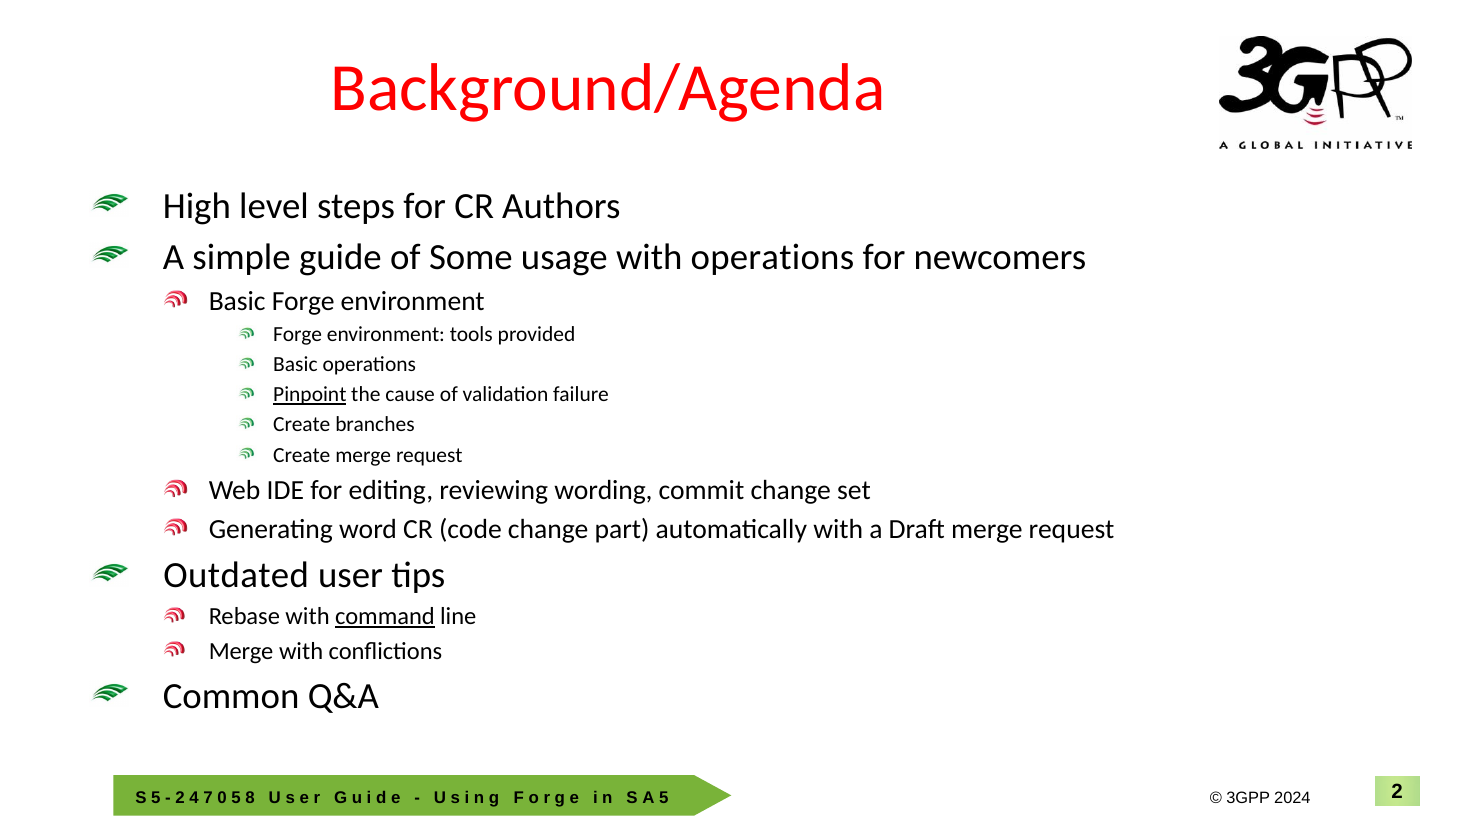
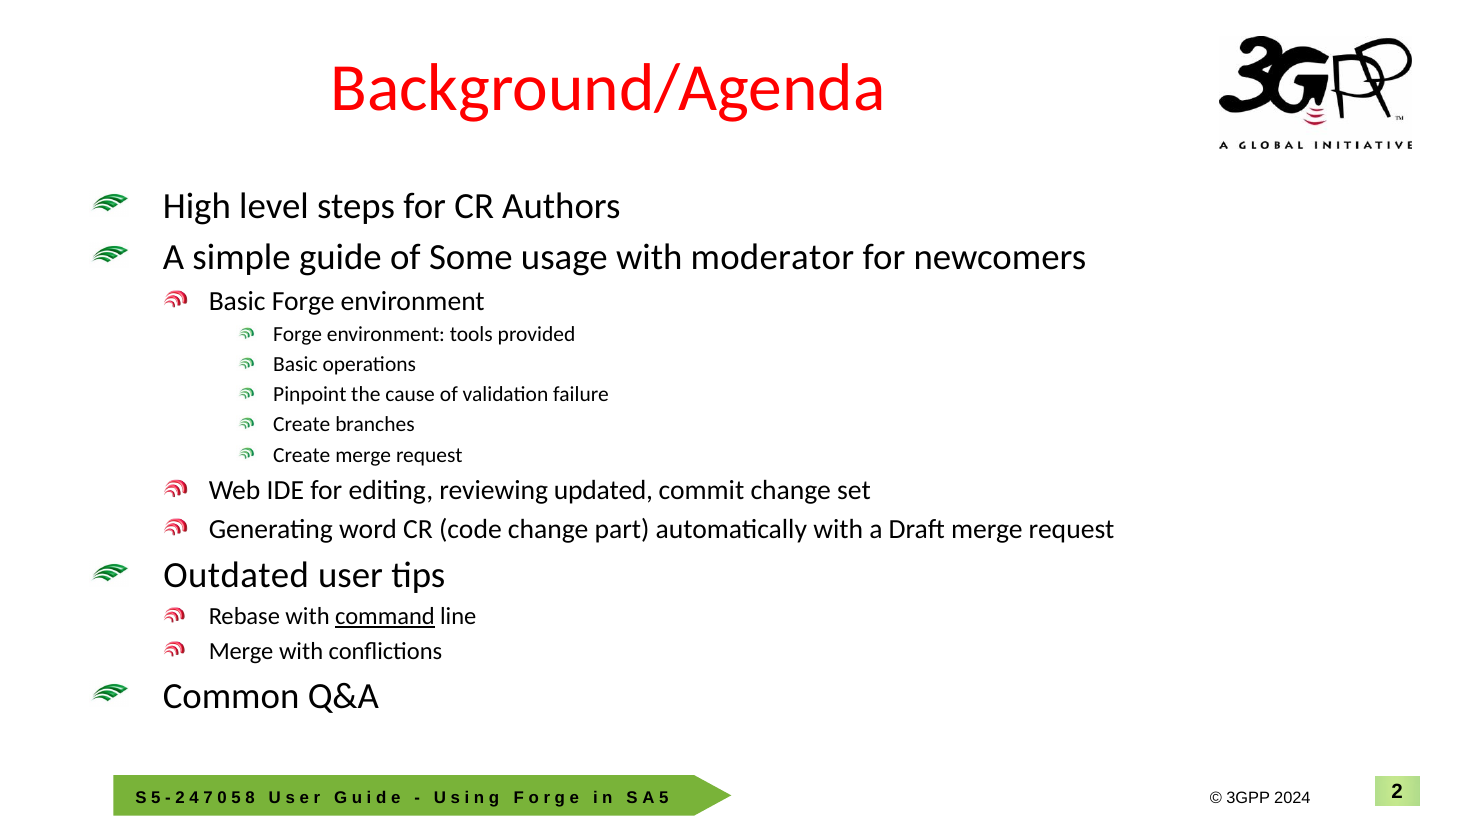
with operations: operations -> moderator (772, 257)
Pinpoint underline: present -> none (310, 394)
wording: wording -> updated (604, 490)
